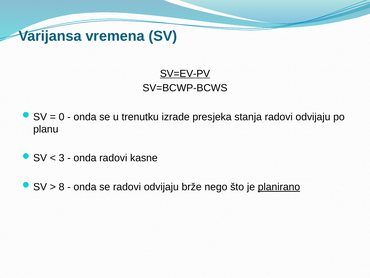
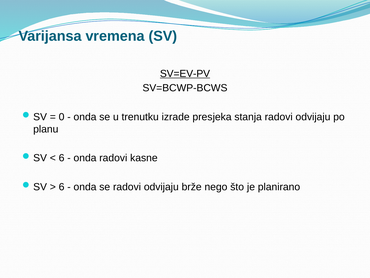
3: 3 -> 6 (62, 158)
8: 8 -> 6 (62, 187)
planirano underline: present -> none (279, 187)
